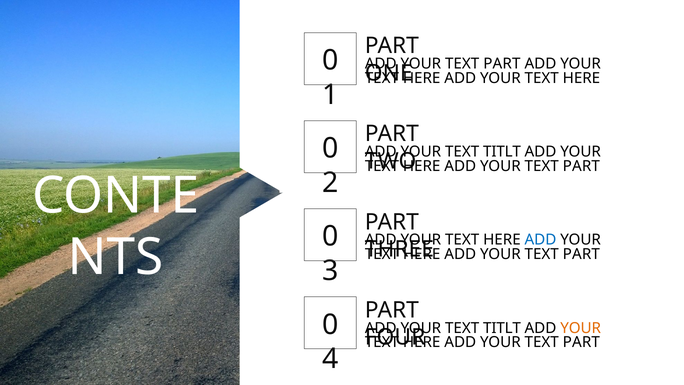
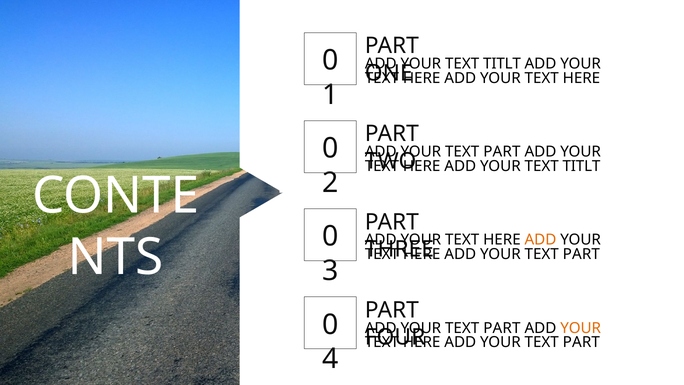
PART: PART -> TITLT (502, 64)
TITLT: TITLT -> PART (502, 152)
PART: PART -> TITLT (581, 166)
ADD colour: blue -> orange (540, 240)
TITLT: TITLT -> PART (502, 328)
